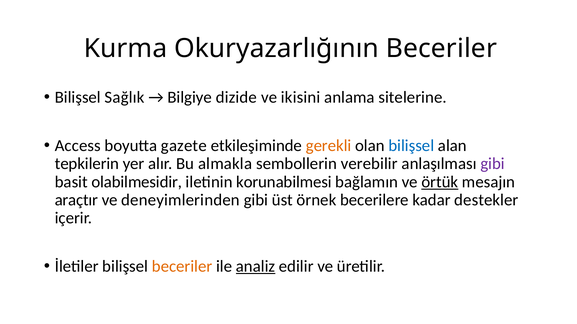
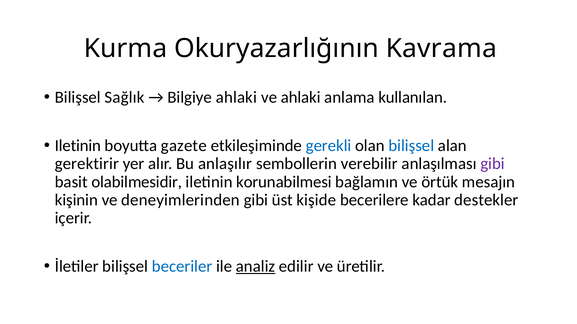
Okuryazarlığının Beceriler: Beceriler -> Kavrama (441, 48)
Bilgiye dizide: dizide -> ahlaki (236, 98)
ve ikisini: ikisini -> ahlaki (301, 98)
sitelerine: sitelerine -> kullanılan (413, 98)
Access: Access -> Iletinin (78, 146)
gerekli colour: orange -> blue (329, 146)
tepkilerin: tepkilerin -> gerektirir (87, 164)
almakla: almakla -> anlaşılır (225, 164)
örtük underline: present -> none (440, 182)
araçtır: araçtır -> kişinin (76, 200)
örnek: örnek -> kişide (316, 200)
beceriler colour: orange -> blue (182, 267)
